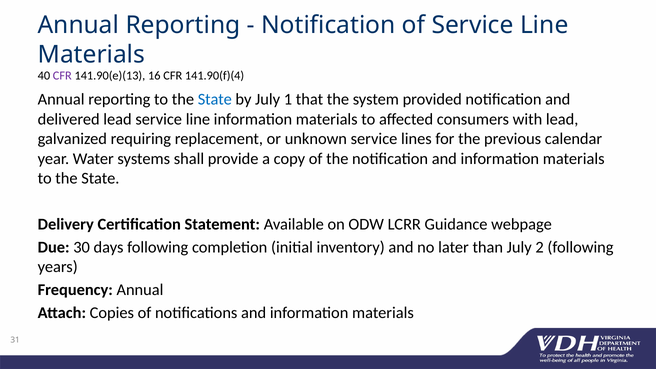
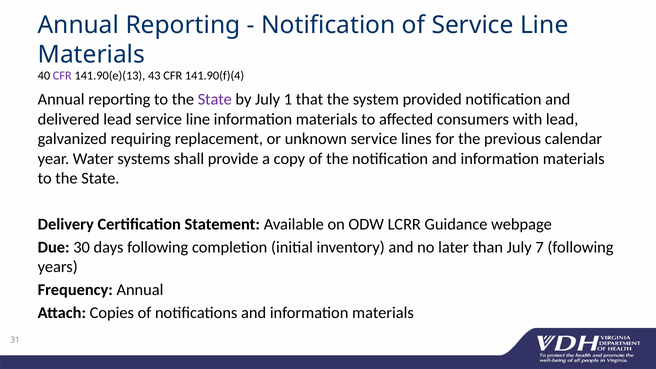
16: 16 -> 43 (154, 76)
State colour: blue -> purple (215, 100)
2: 2 -> 7 (540, 247)
